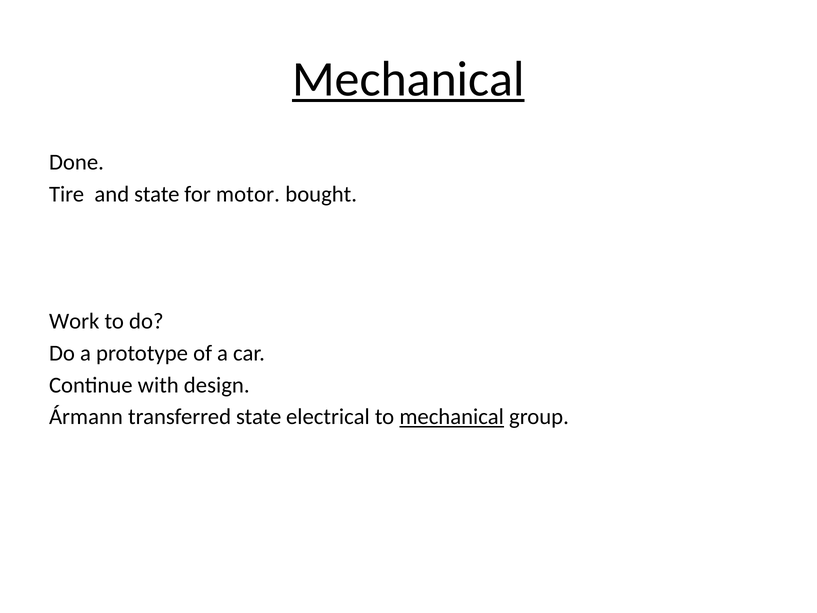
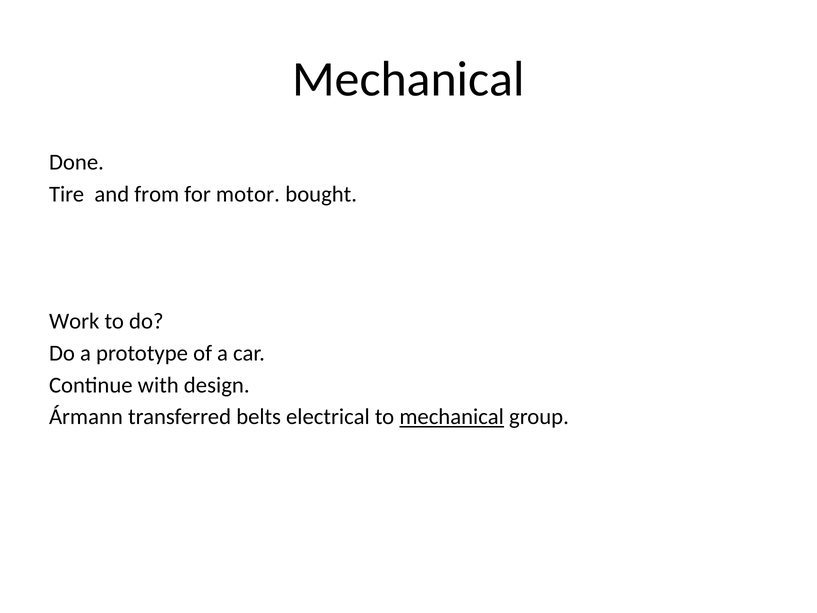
Mechanical underline: present -> none (408, 79)
and state: state -> from (157, 194)
transferred state: state -> belts (259, 417)
